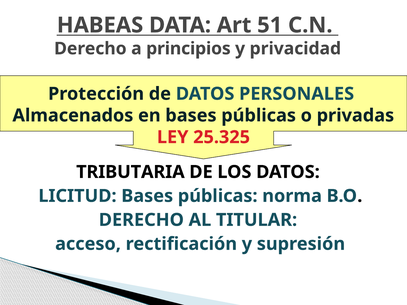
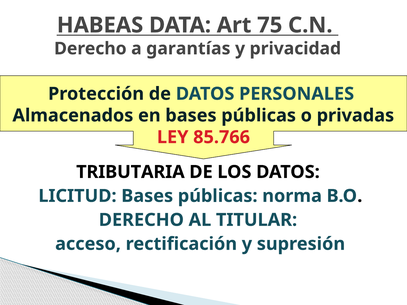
51: 51 -> 75 (270, 25)
principios: principios -> garantías (188, 49)
25.325: 25.325 -> 85.766 (222, 137)
